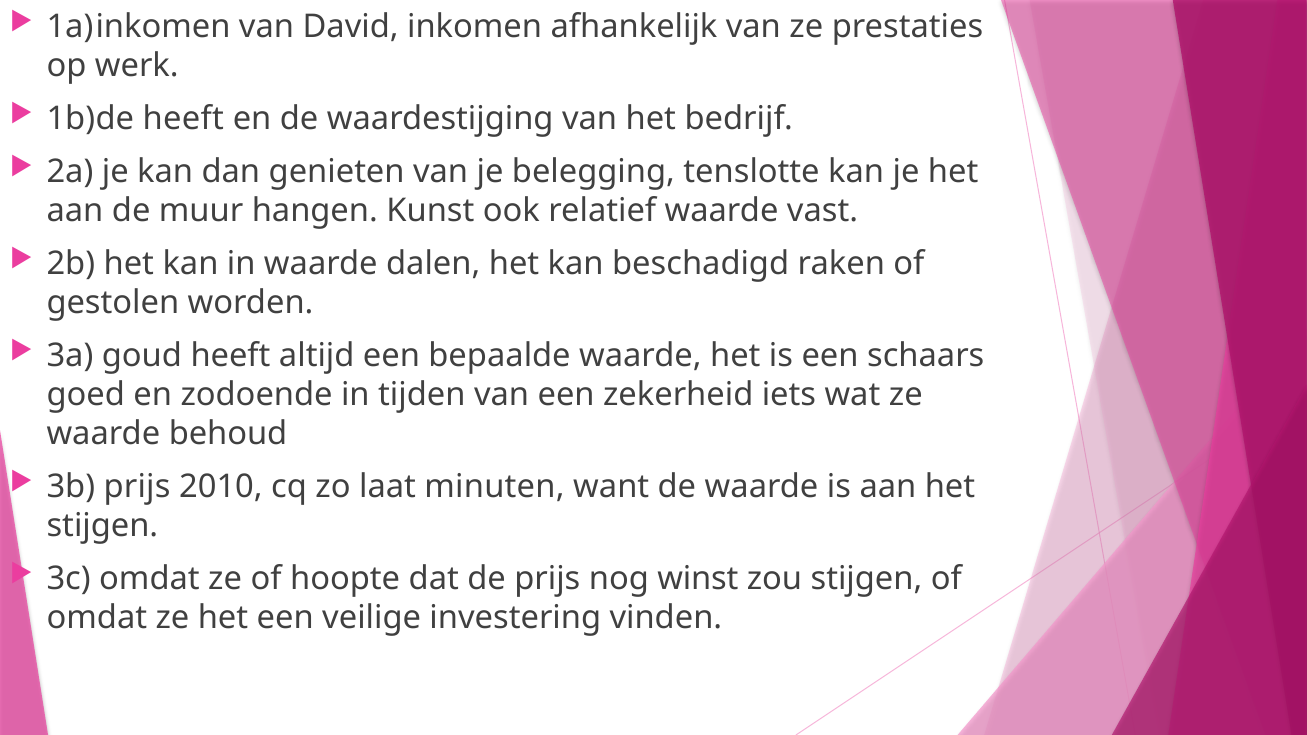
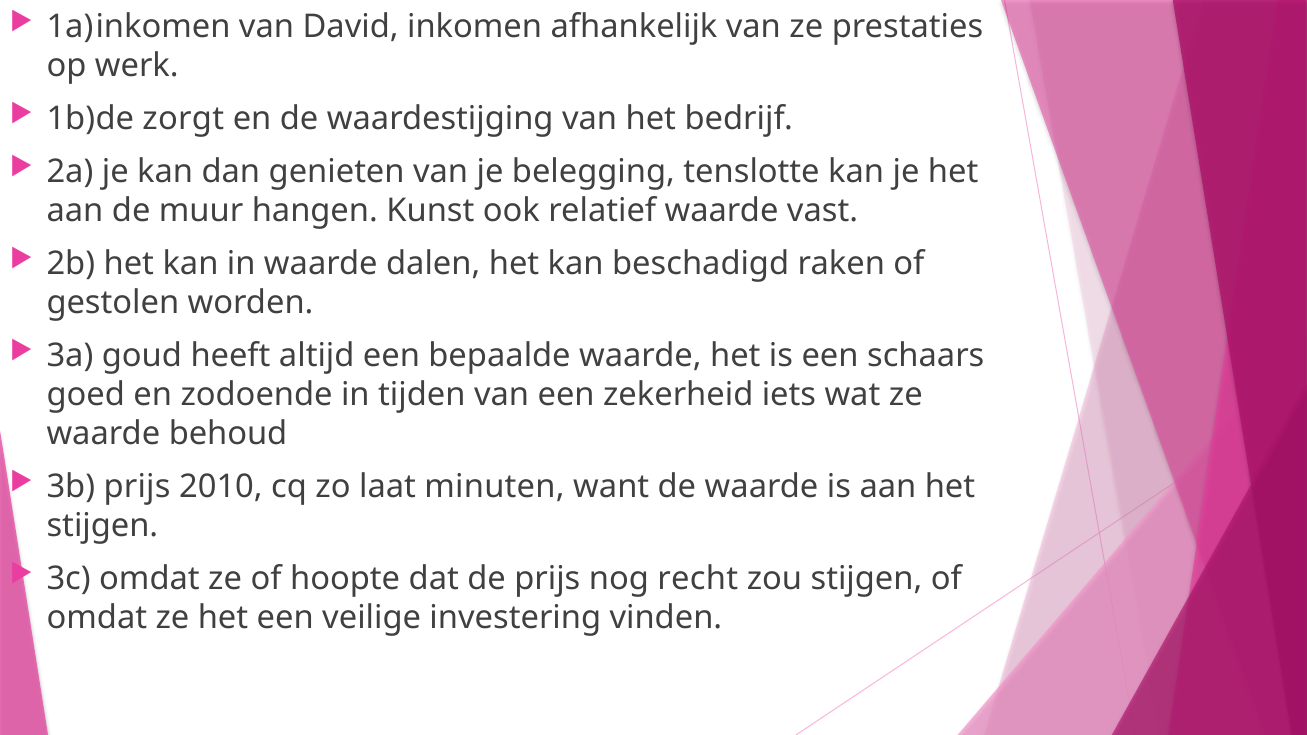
heeft: heeft -> zorgt (183, 119)
winst: winst -> recht (698, 579)
